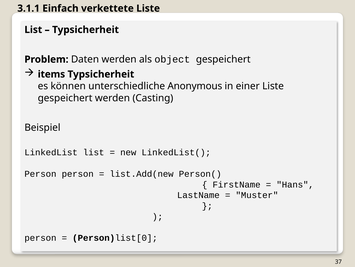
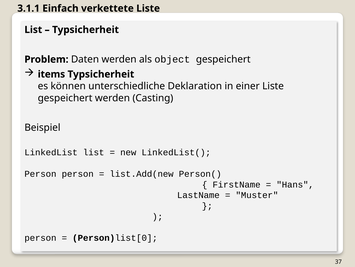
Anonymous: Anonymous -> Deklaration (195, 86)
